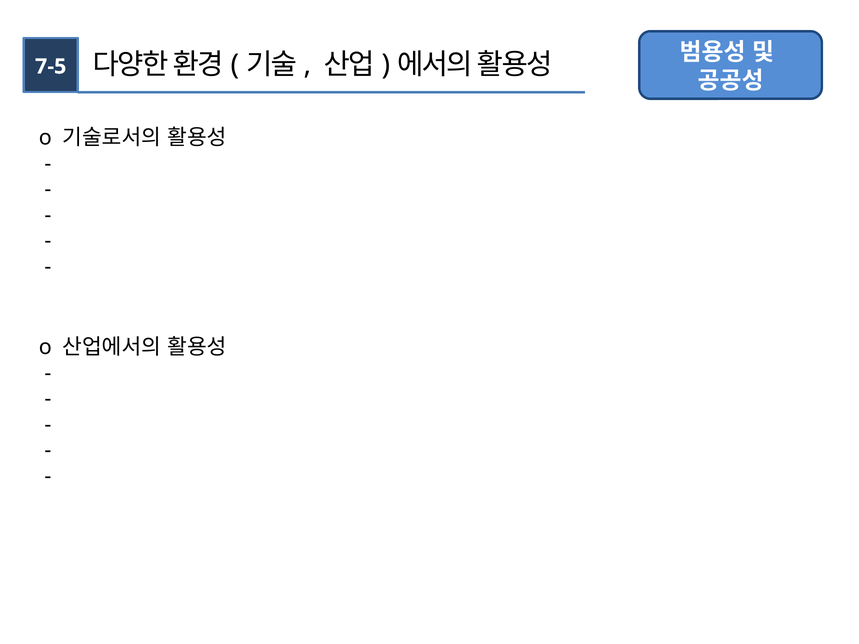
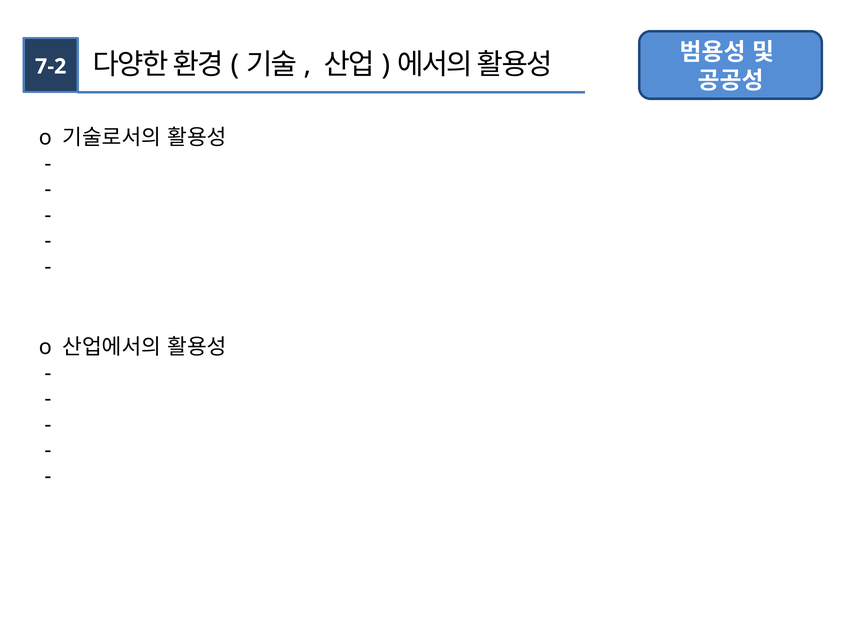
7-5: 7-5 -> 7-2 (51, 67)
